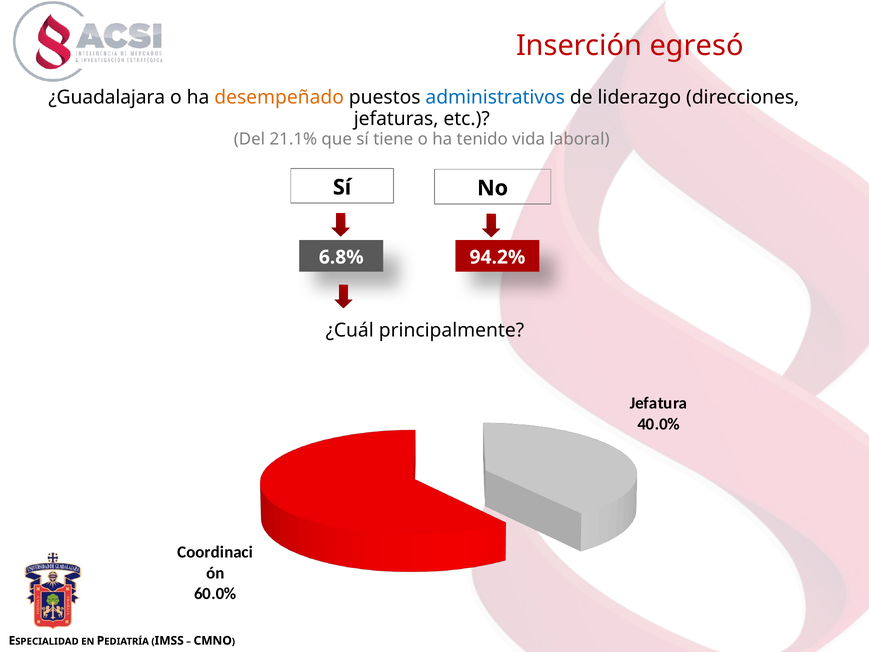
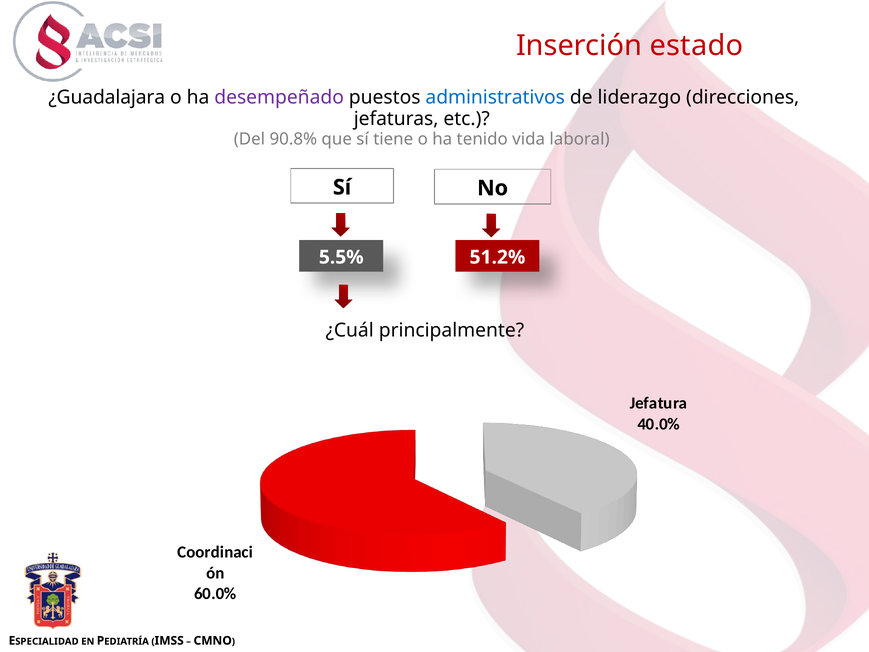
egresó: egresó -> estado (697, 45)
desempeñado colour: orange -> purple (279, 97)
21.1%: 21.1% -> 90.8% (293, 139)
6.8%: 6.8% -> 5.5% (341, 257)
94.2%: 94.2% -> 51.2% (497, 257)
